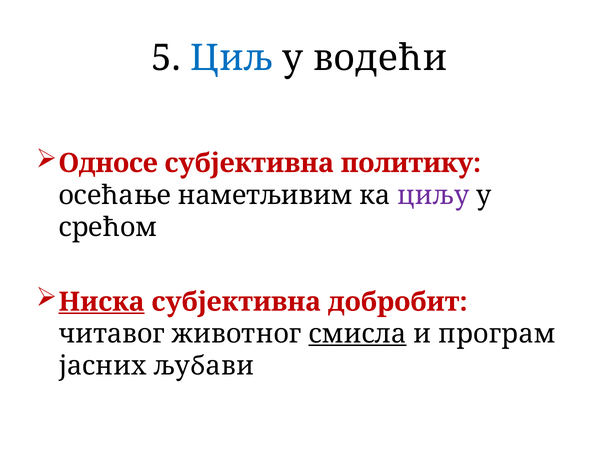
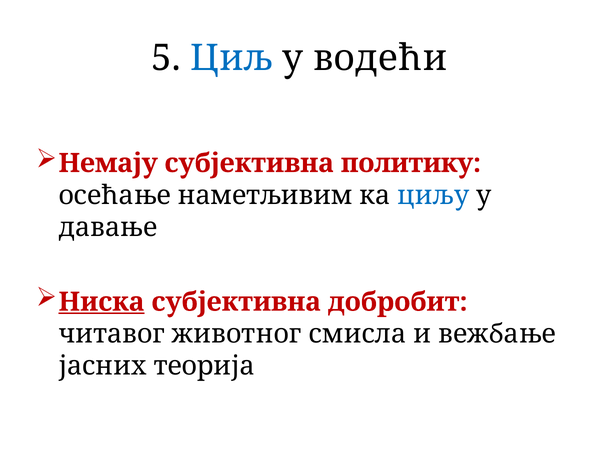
Односе: Односе -> Немају (108, 163)
циљу colour: purple -> blue (433, 195)
срећом: срећом -> давање (108, 227)
смисла underline: present -> none (357, 334)
програм: програм -> вежбање (497, 334)
љубави: љубави -> теорија (204, 366)
